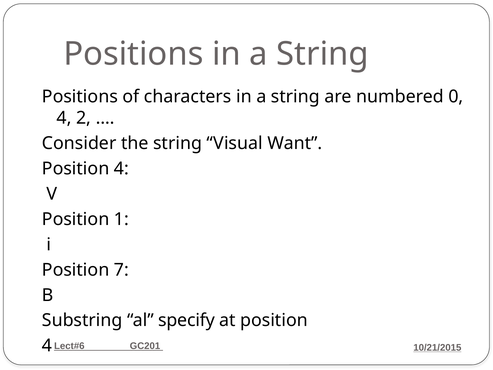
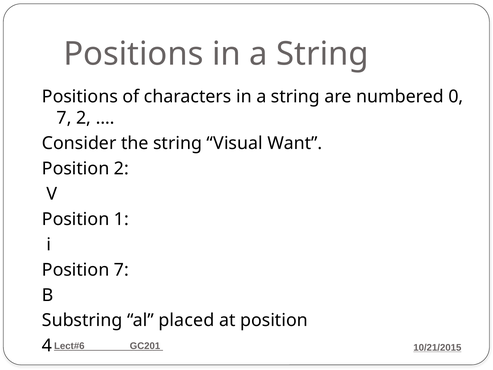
4: 4 -> 7 (64, 118)
4: 4 -> 2 (121, 168)
specify: specify -> placed (186, 320)
